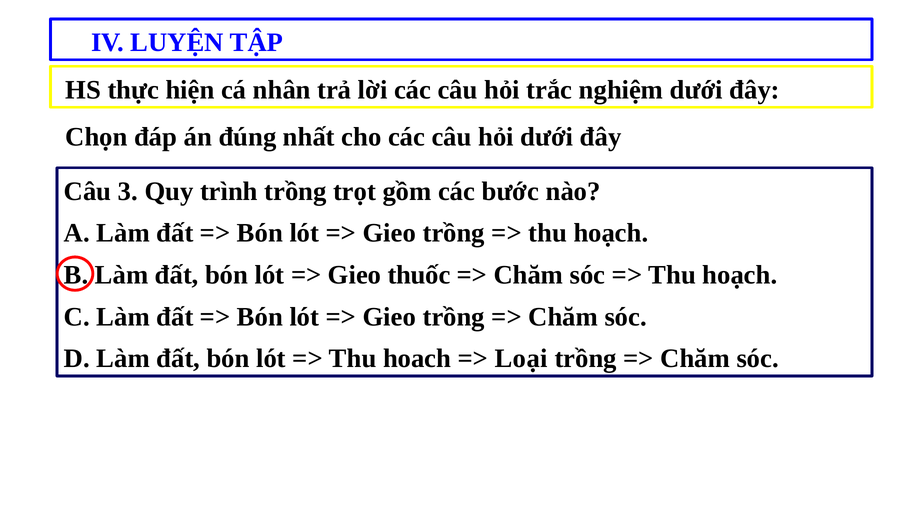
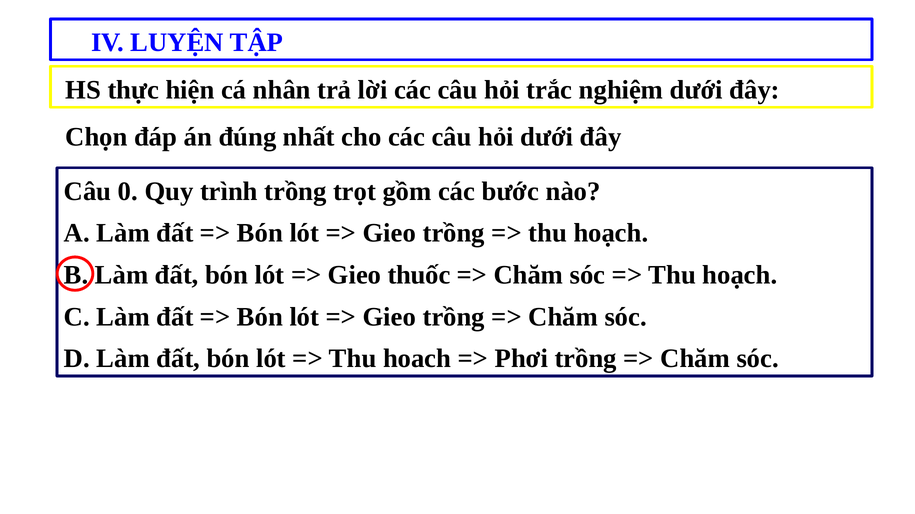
3: 3 -> 0 (128, 192)
Loại: Loại -> Phơi (521, 359)
